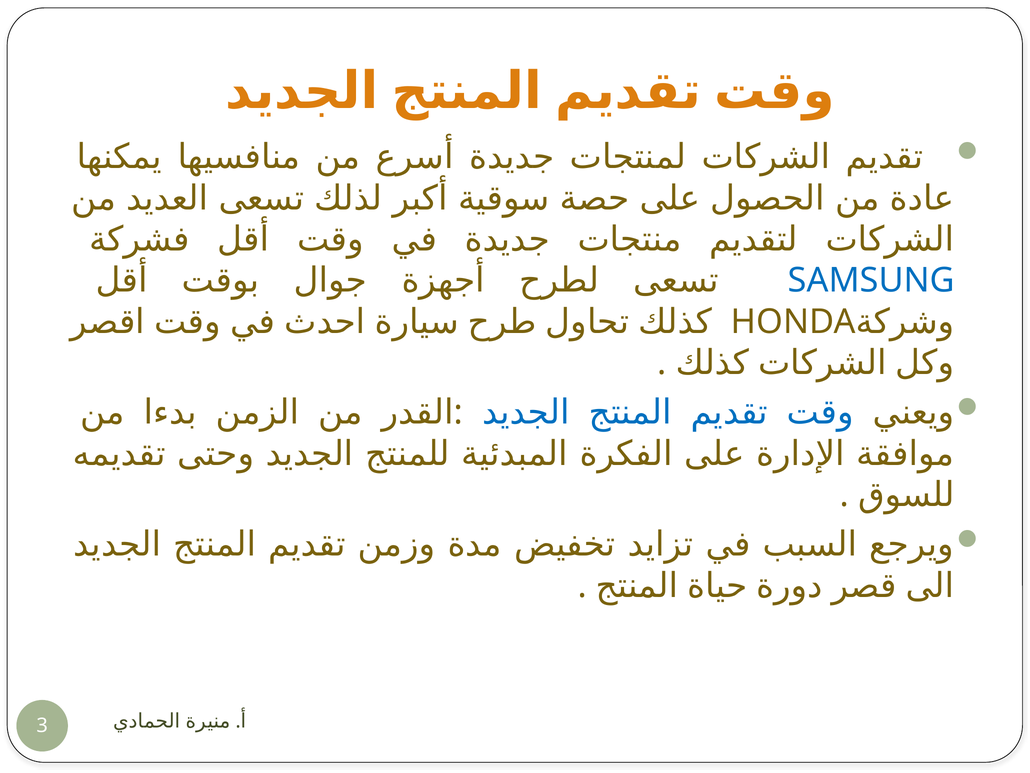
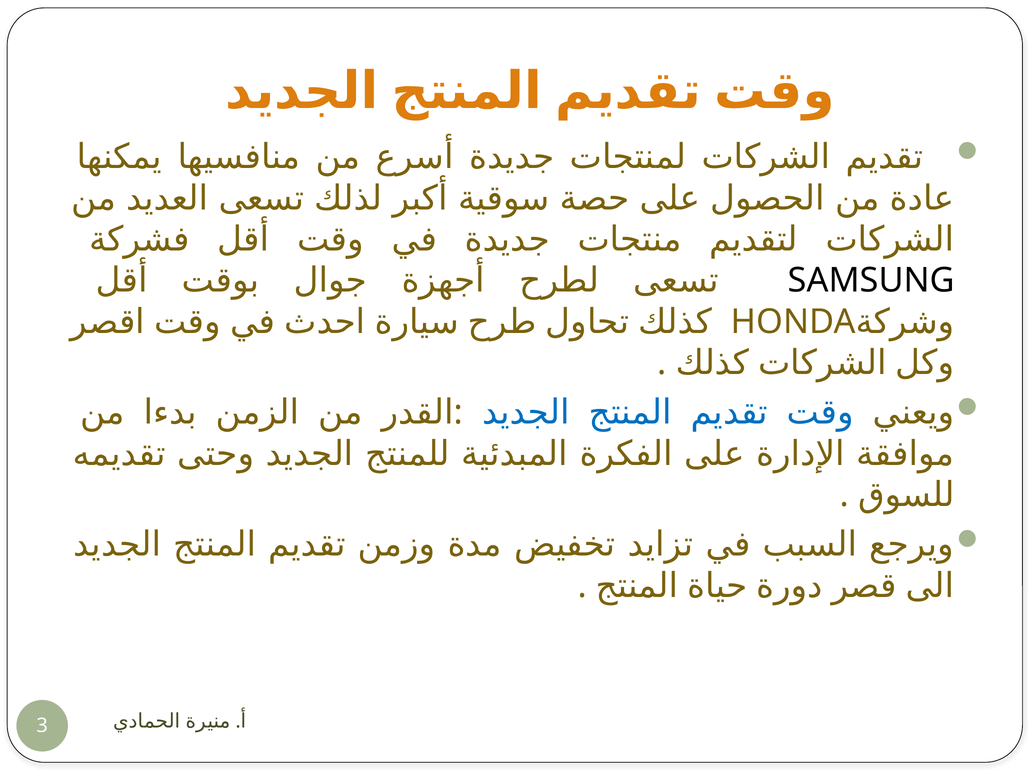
SAMSUNG colour: blue -> black (871, 280)
